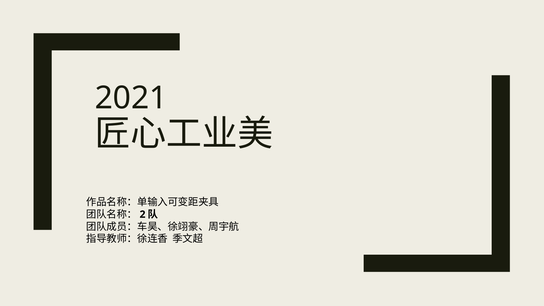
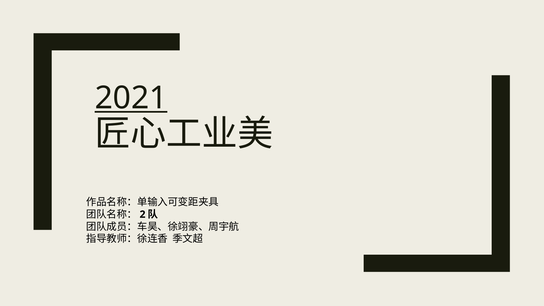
2021 underline: none -> present (131, 98)
